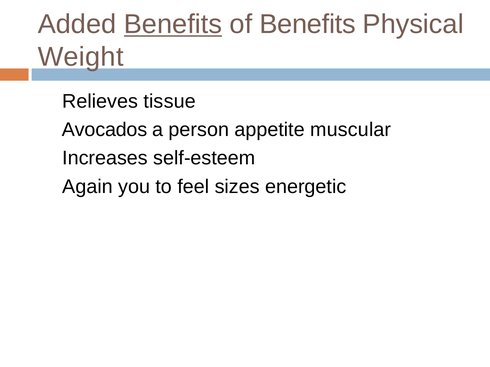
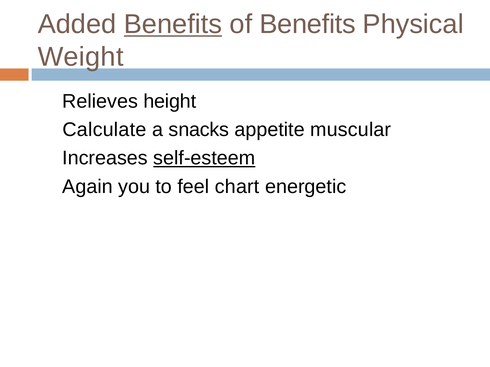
tissue: tissue -> height (170, 101)
Avocados: Avocados -> Calculate (104, 130)
person: person -> snacks (199, 130)
self-esteem underline: none -> present (204, 158)
sizes: sizes -> chart (237, 187)
